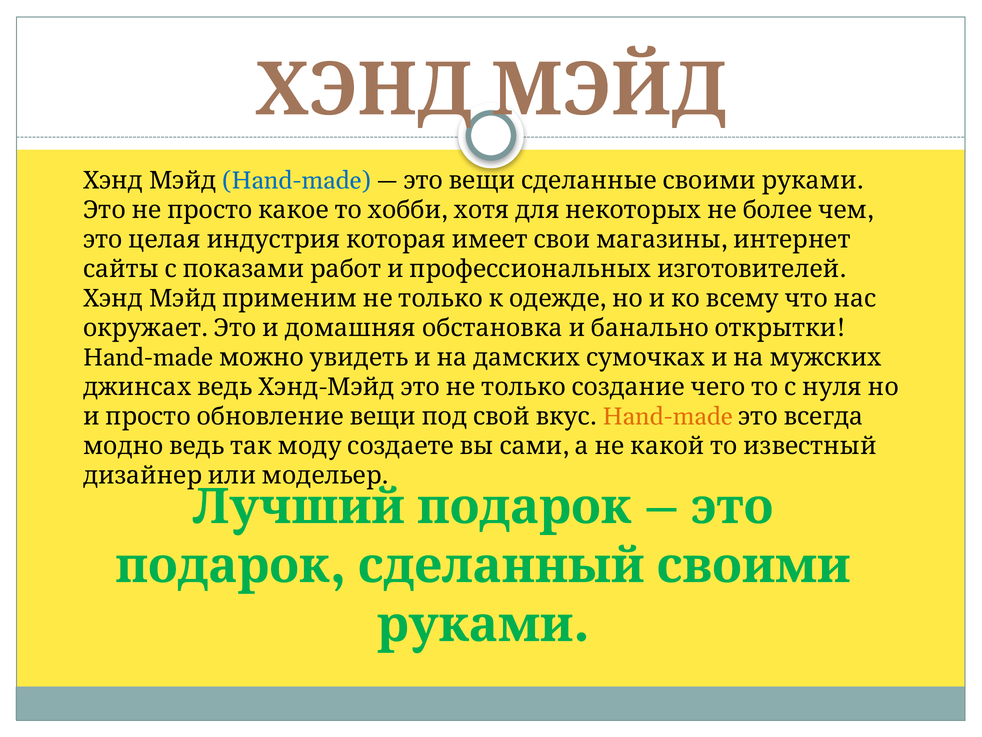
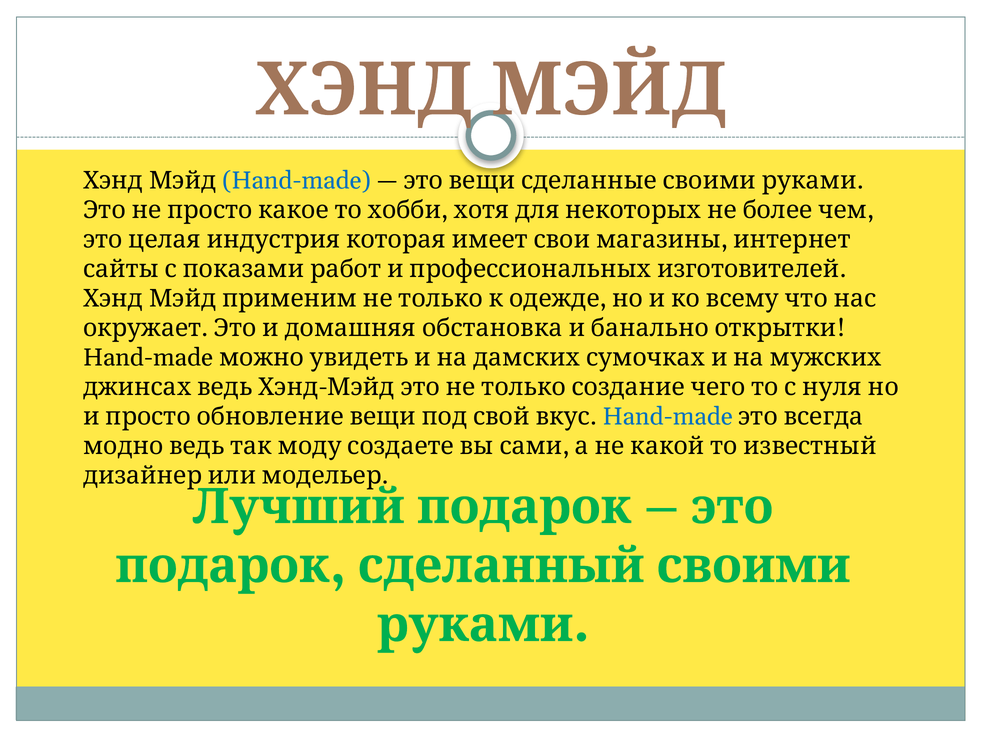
Hand-made colour: orange -> blue (668, 416)
